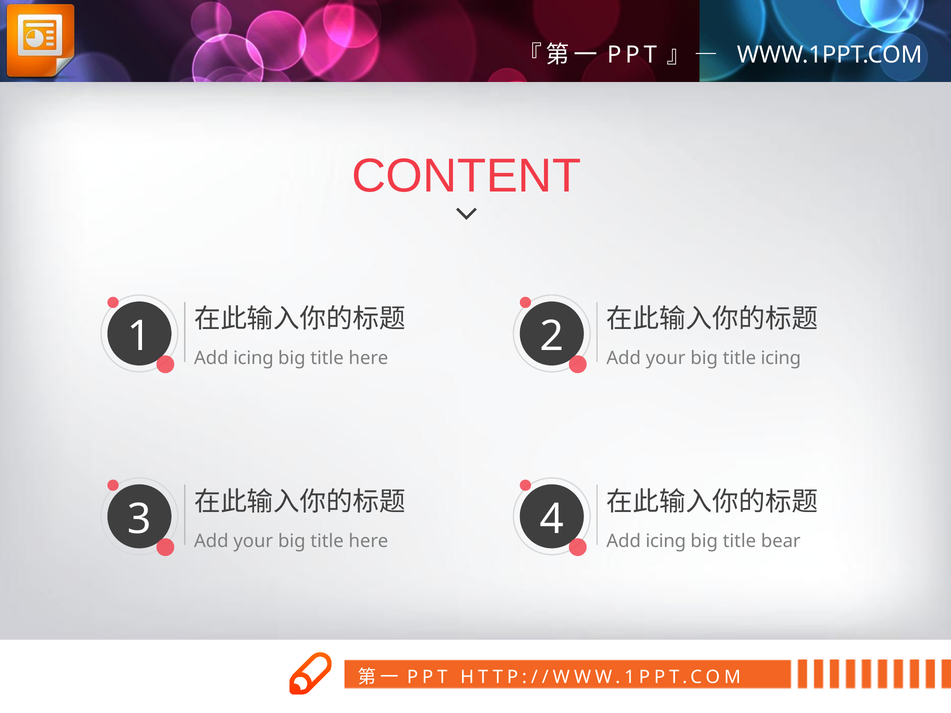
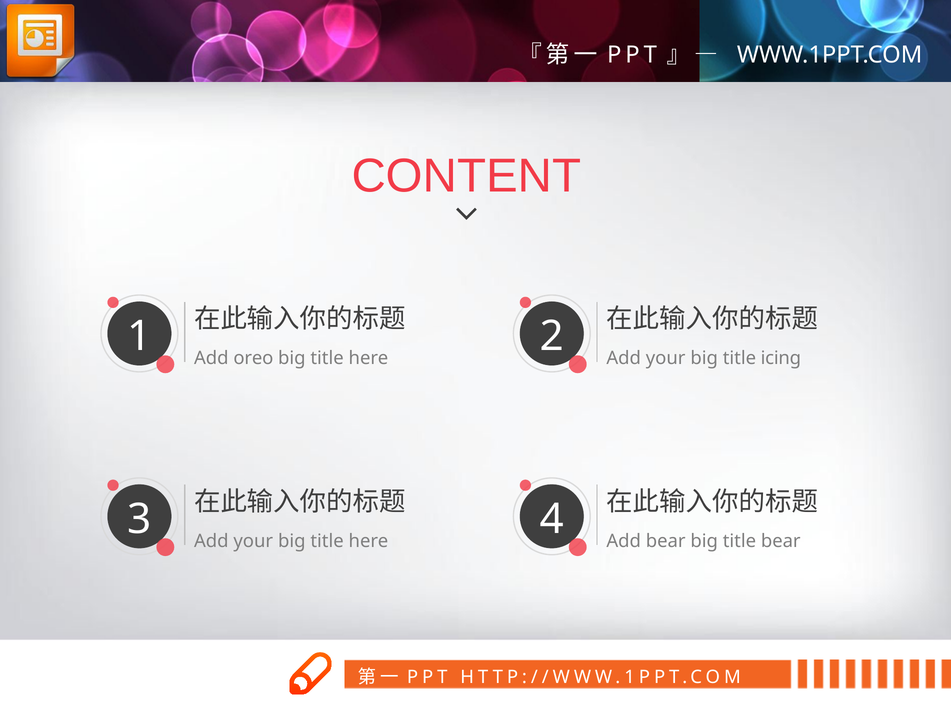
icing: icing -> oreo (253, 358)
icing: icing -> bear (666, 541)
